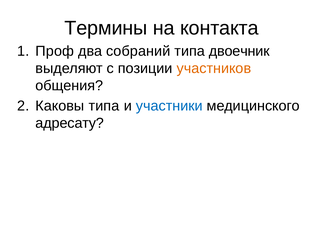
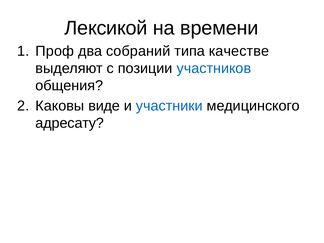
Термины: Термины -> Лексикой (106, 28)
контакта: контакта -> времени (219, 28)
двоечник: двоечник -> качестве (239, 51)
участников colour: orange -> blue (214, 68)
Каковы типа: типа -> виде (104, 106)
